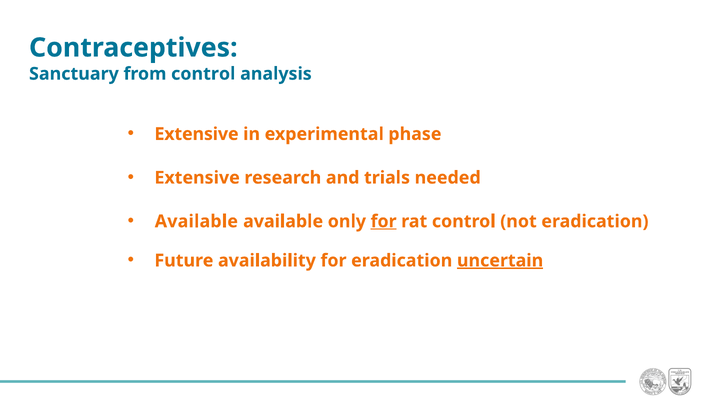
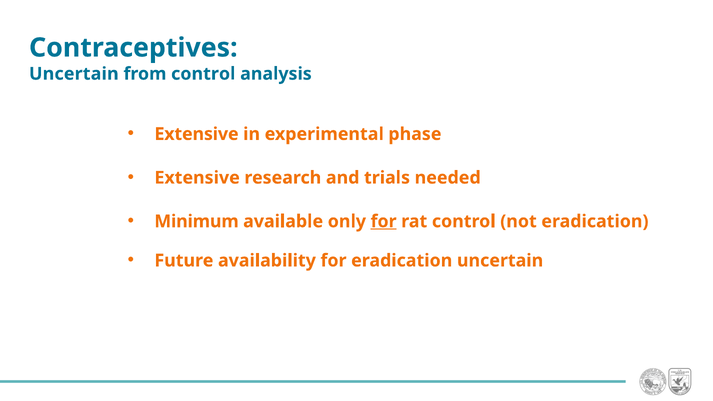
Sanctuary: Sanctuary -> Uncertain (74, 74)
Available: Available -> Minimum (197, 221)
uncertain underline: present -> none (500, 261)
